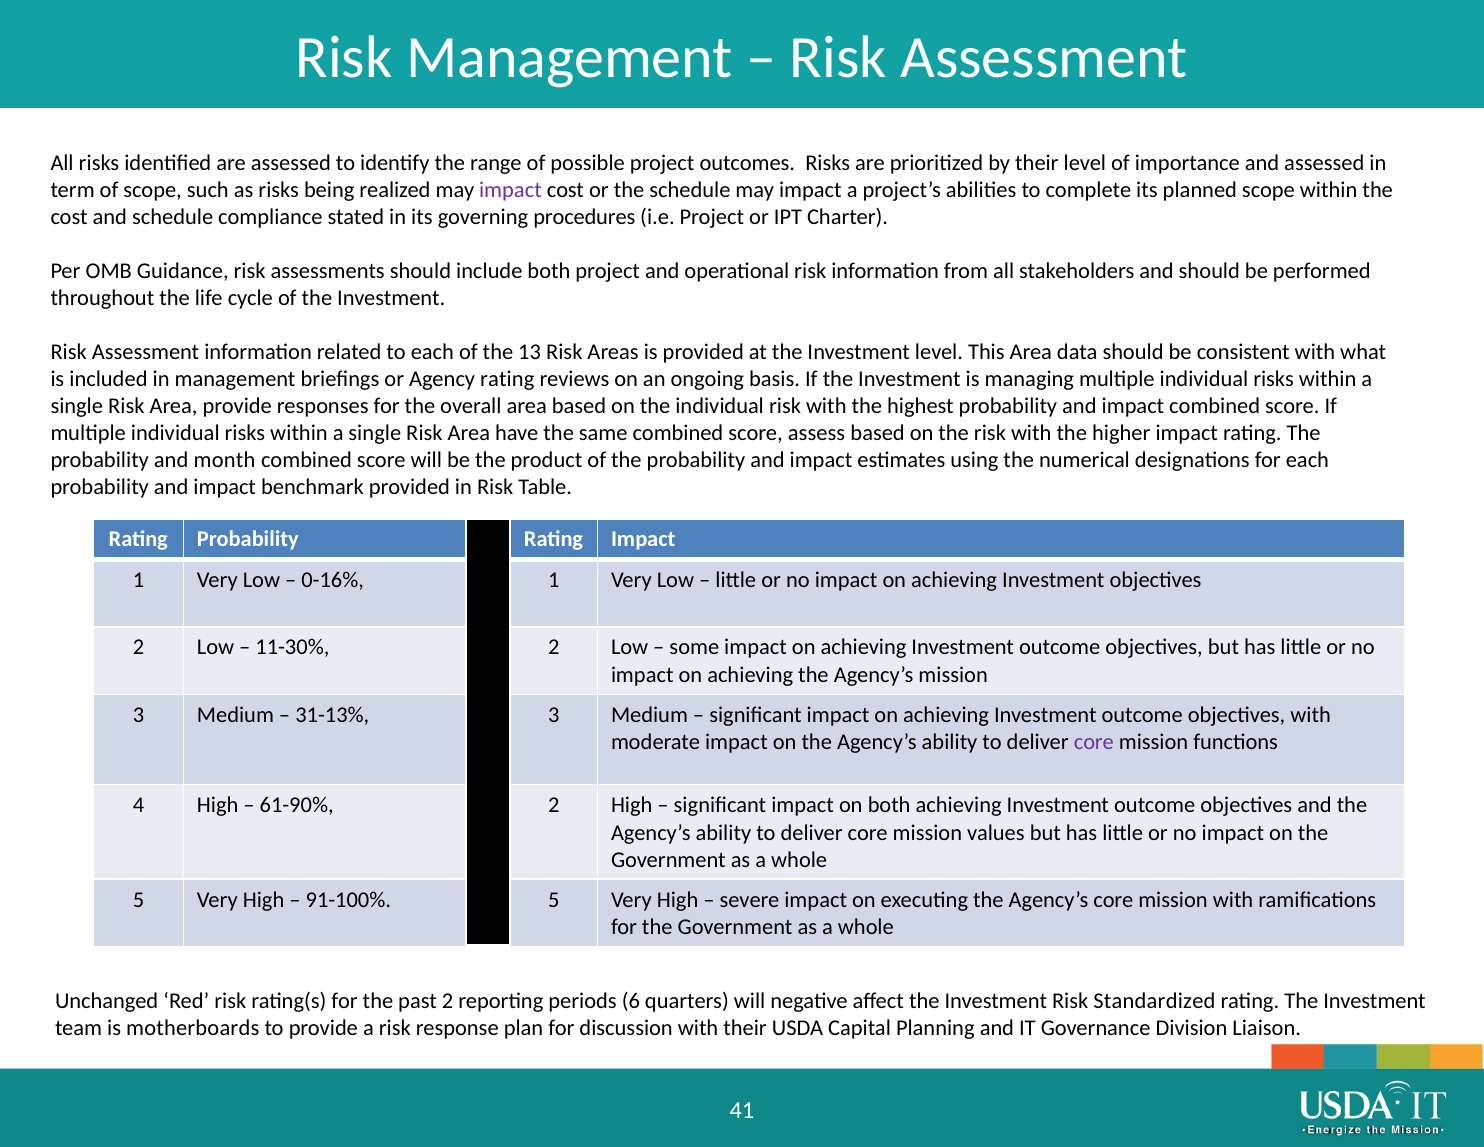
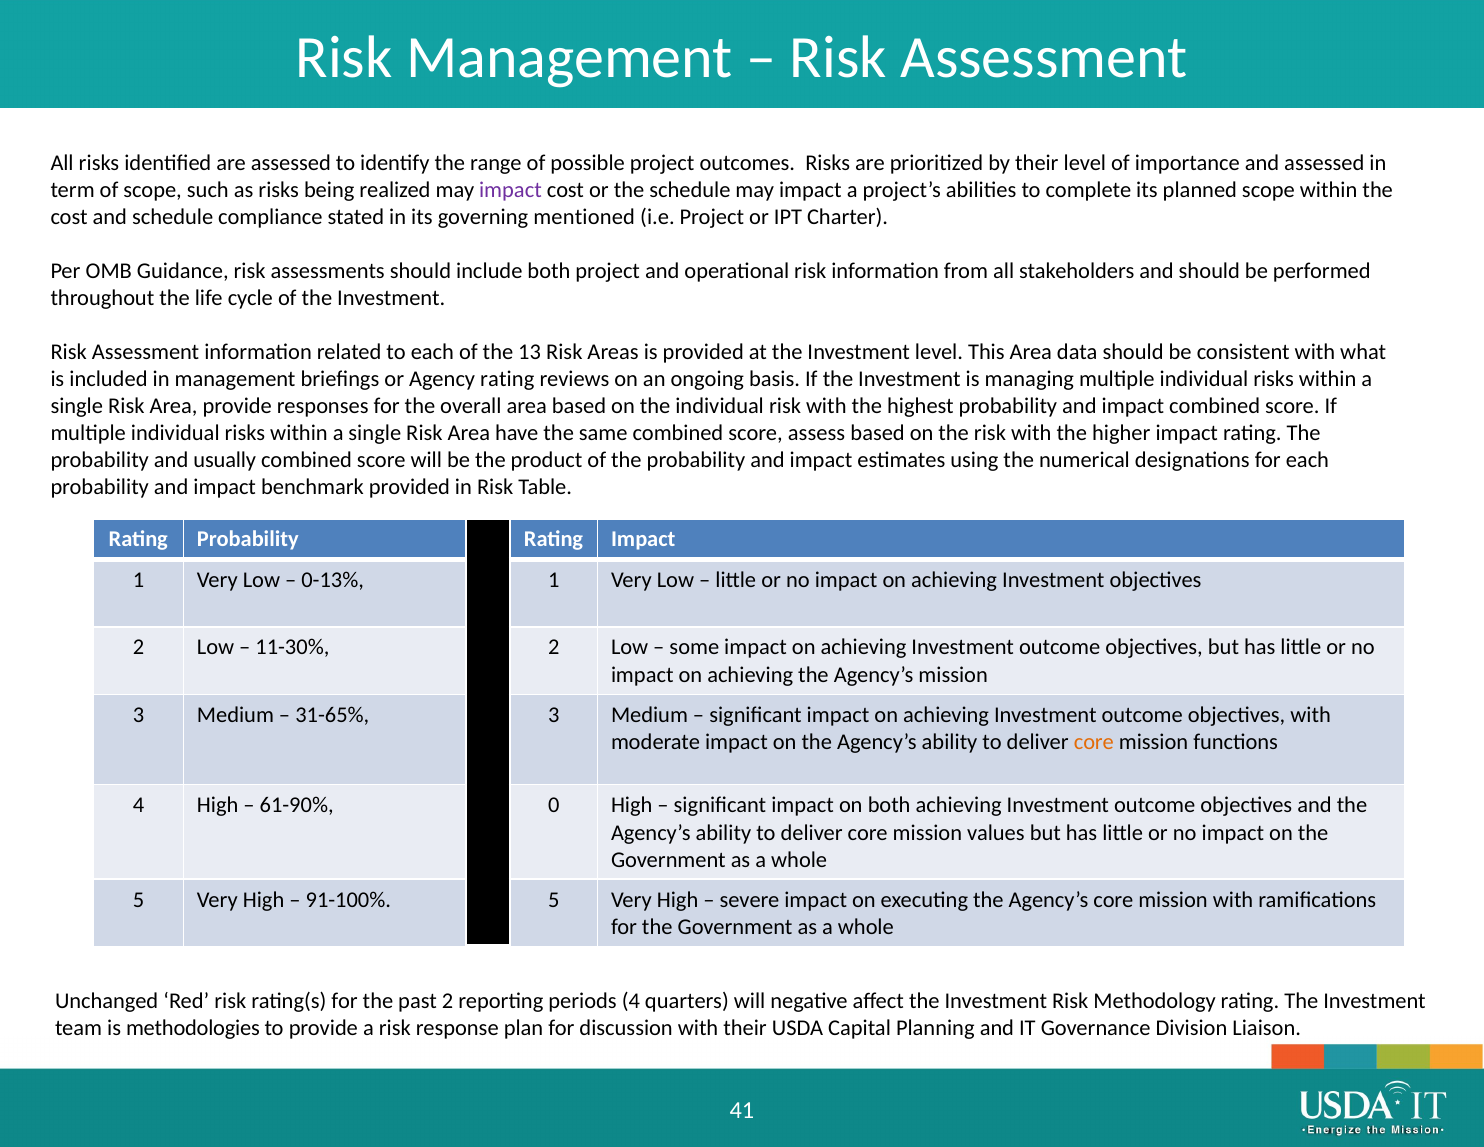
procedures: procedures -> mentioned (584, 217)
month: month -> usually (225, 460)
0-16%: 0-16% -> 0-13% (333, 580)
31-13%: 31-13% -> 31-65% (332, 715)
core colour: purple -> orange (1094, 742)
61-90% 2: 2 -> 0 (554, 805)
periods 6: 6 -> 4 (631, 1001)
Standardized: Standardized -> Methodology (1155, 1001)
motherboards: motherboards -> methodologies (193, 1028)
